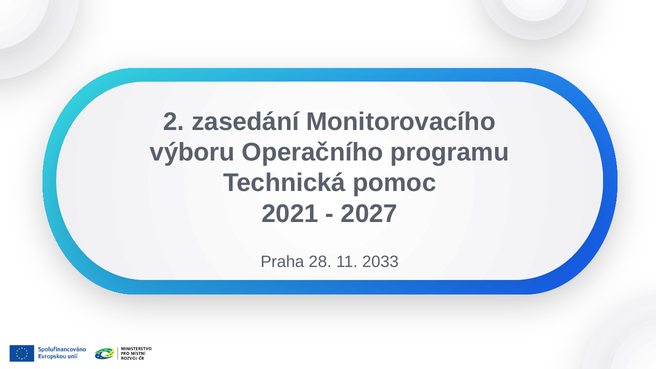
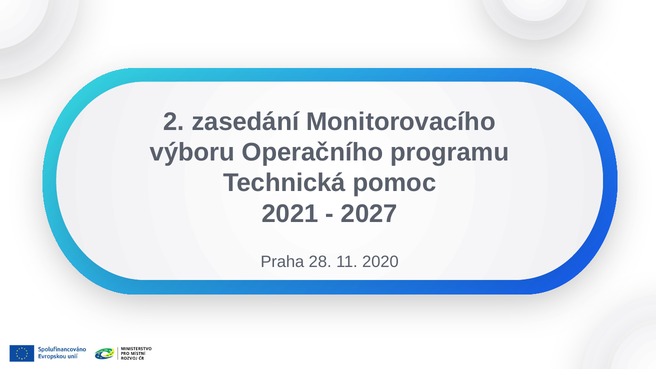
2033: 2033 -> 2020 (380, 262)
